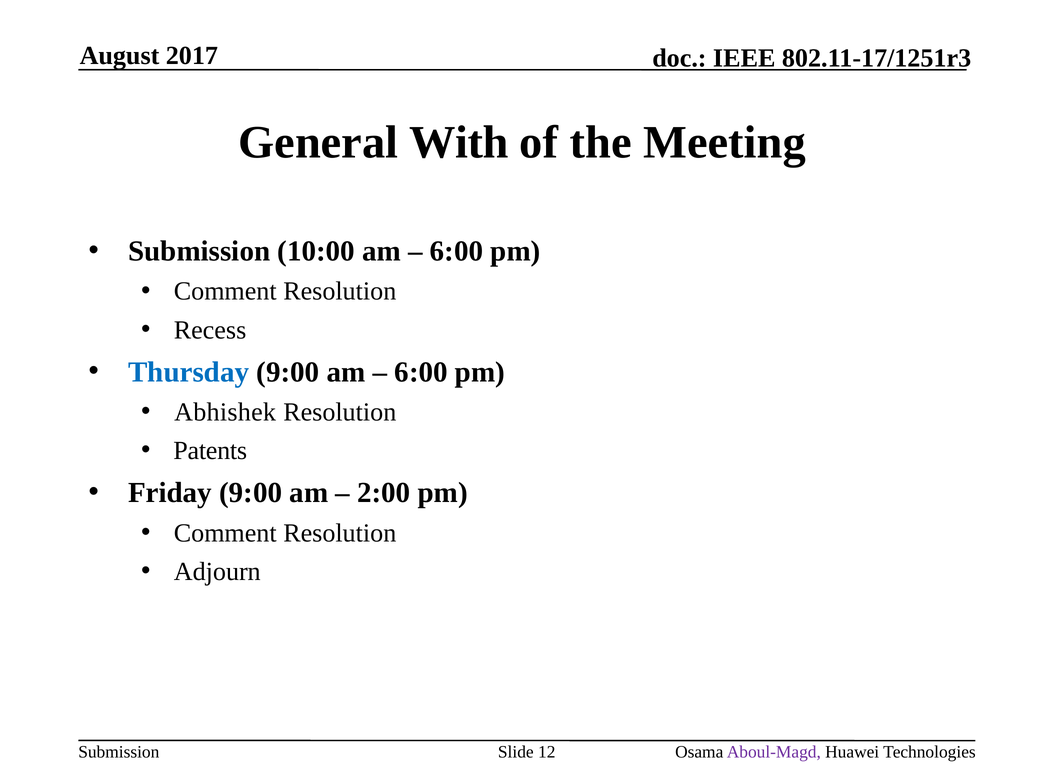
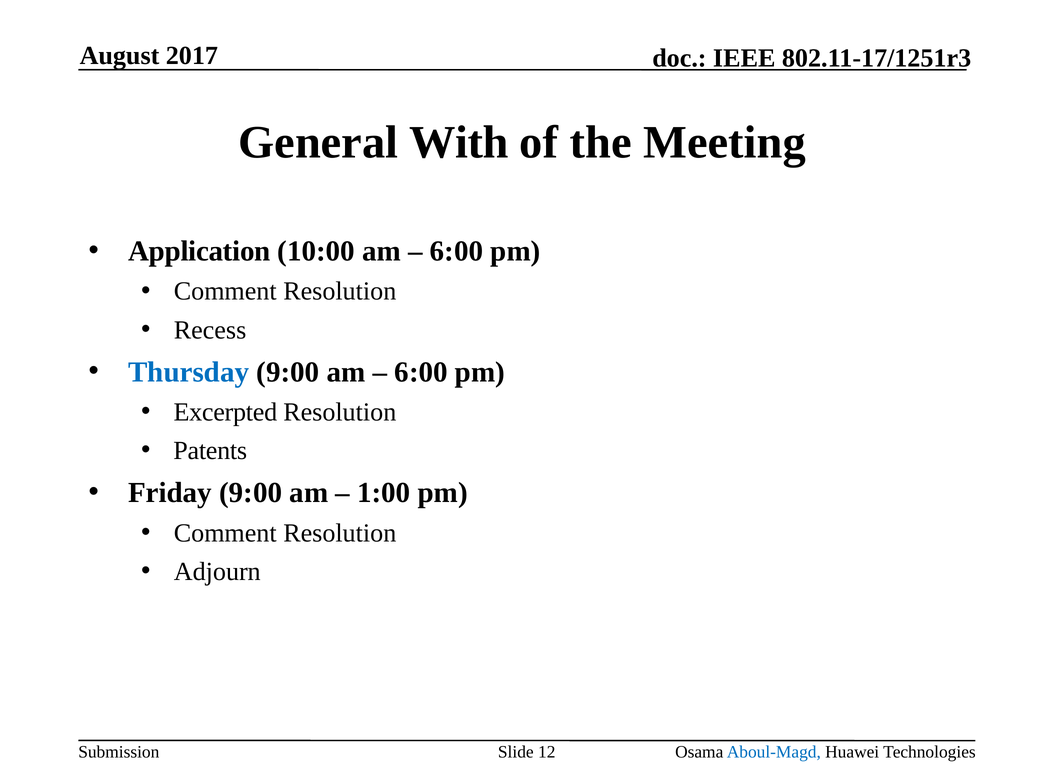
Submission: Submission -> Application (199, 251)
Abhishek: Abhishek -> Excerpted (225, 412)
2:00: 2:00 -> 1:00 (384, 493)
Aboul-Magd colour: purple -> blue (774, 752)
